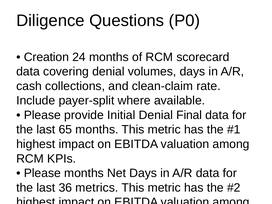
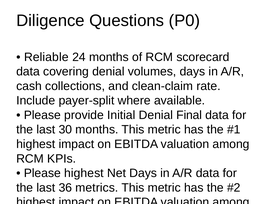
Creation: Creation -> Reliable (46, 57)
65: 65 -> 30 (65, 130)
Please months: months -> highest (84, 173)
